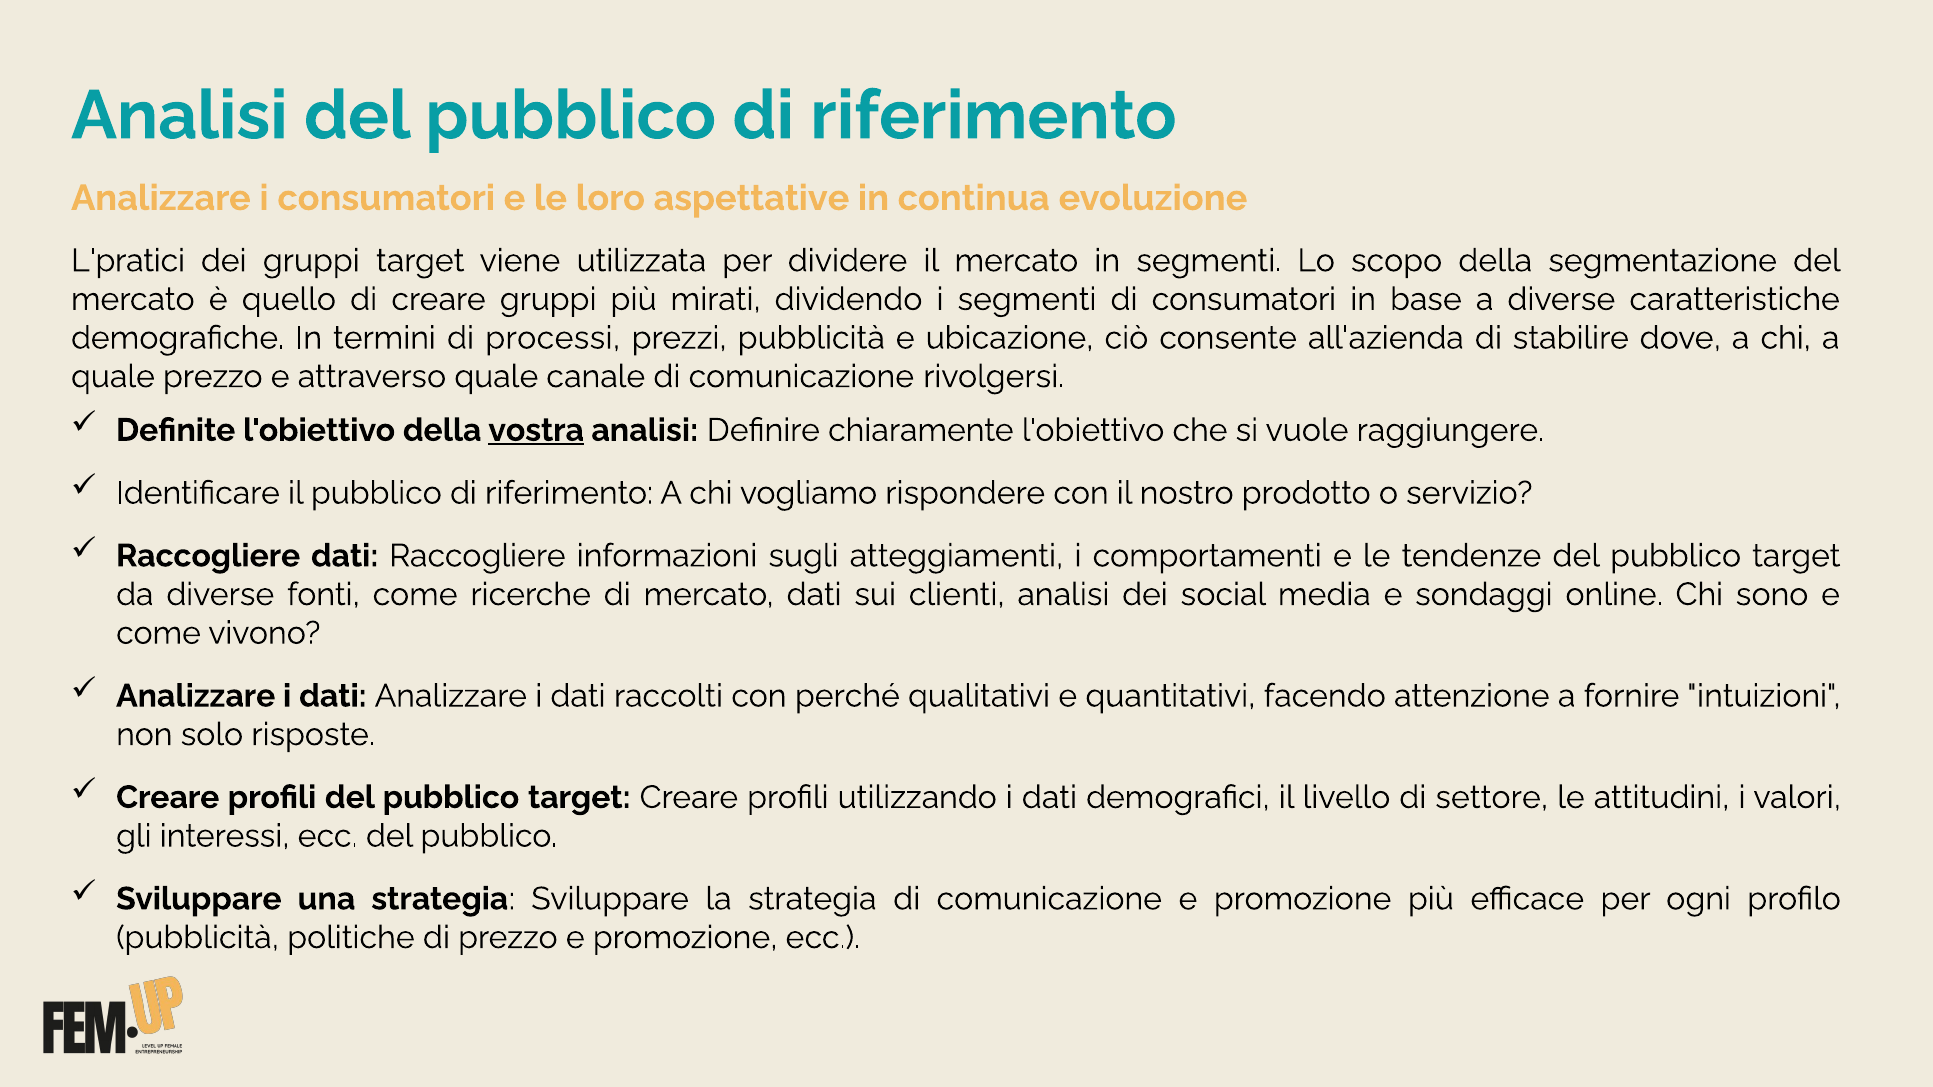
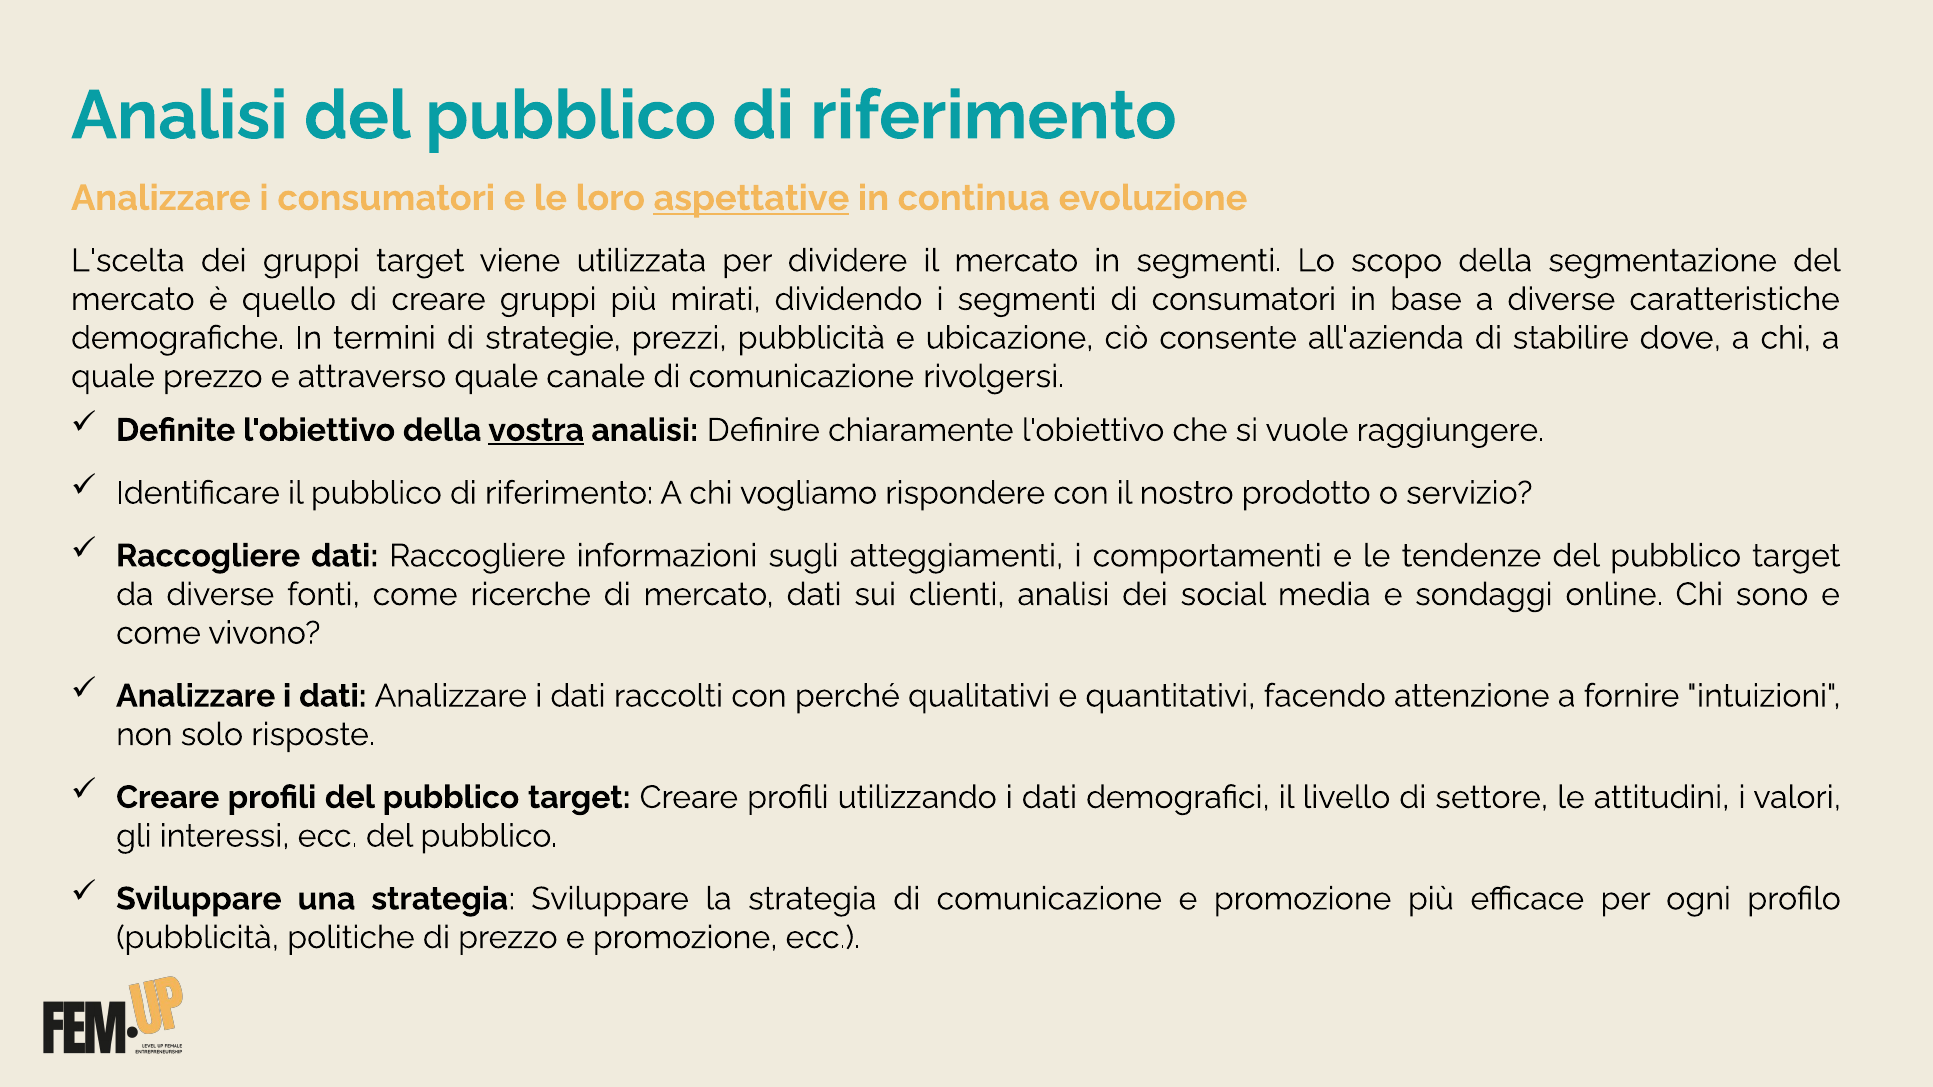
aspettative underline: none -> present (751, 198)
L'pratici: L'pratici -> L'scelta (128, 261)
processi: processi -> strategie (553, 338)
